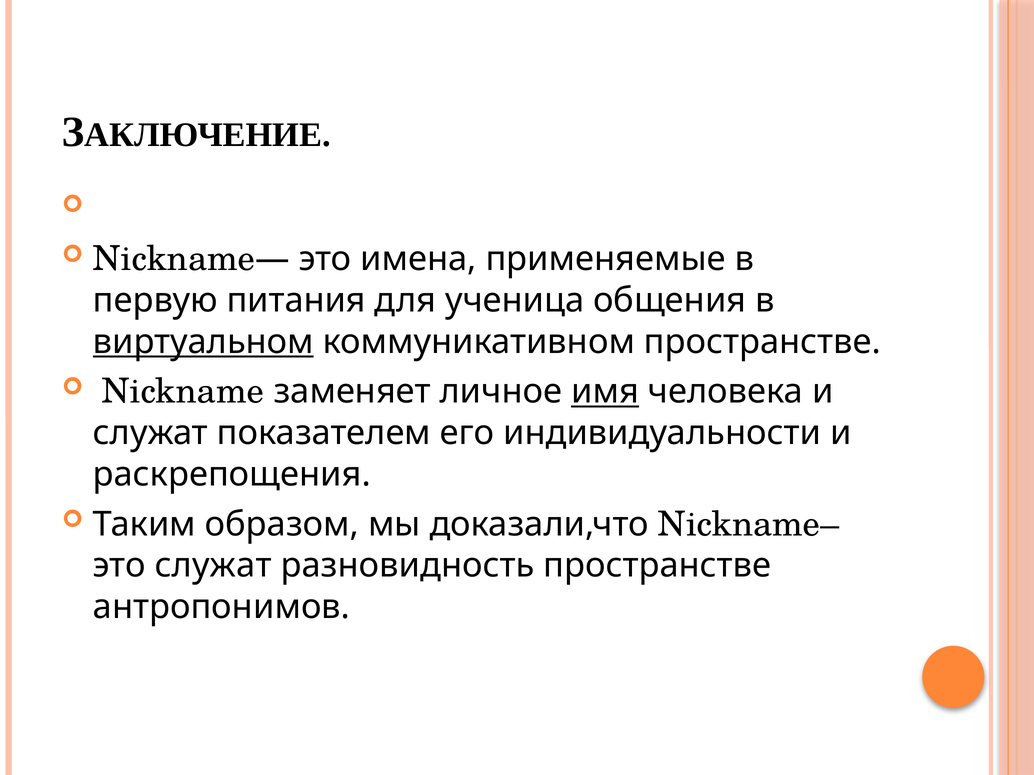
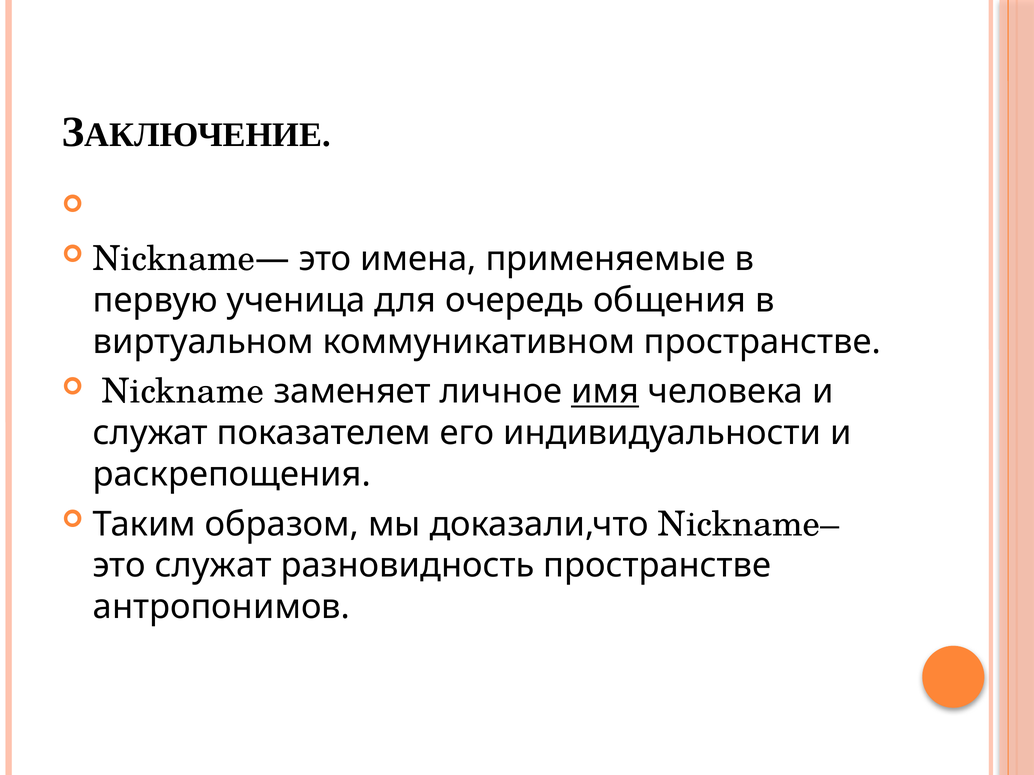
питания: питания -> ученица (296, 300)
ученица: ученица -> очередь (515, 300)
виртуальном underline: present -> none (203, 342)
